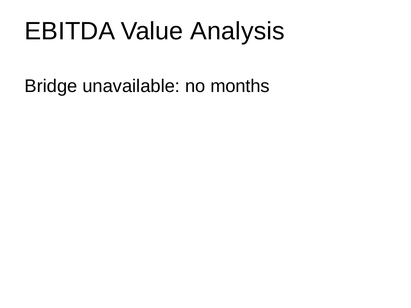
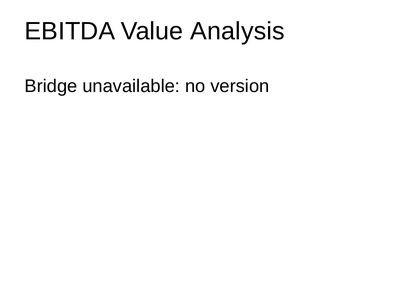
months: months -> version (240, 86)
